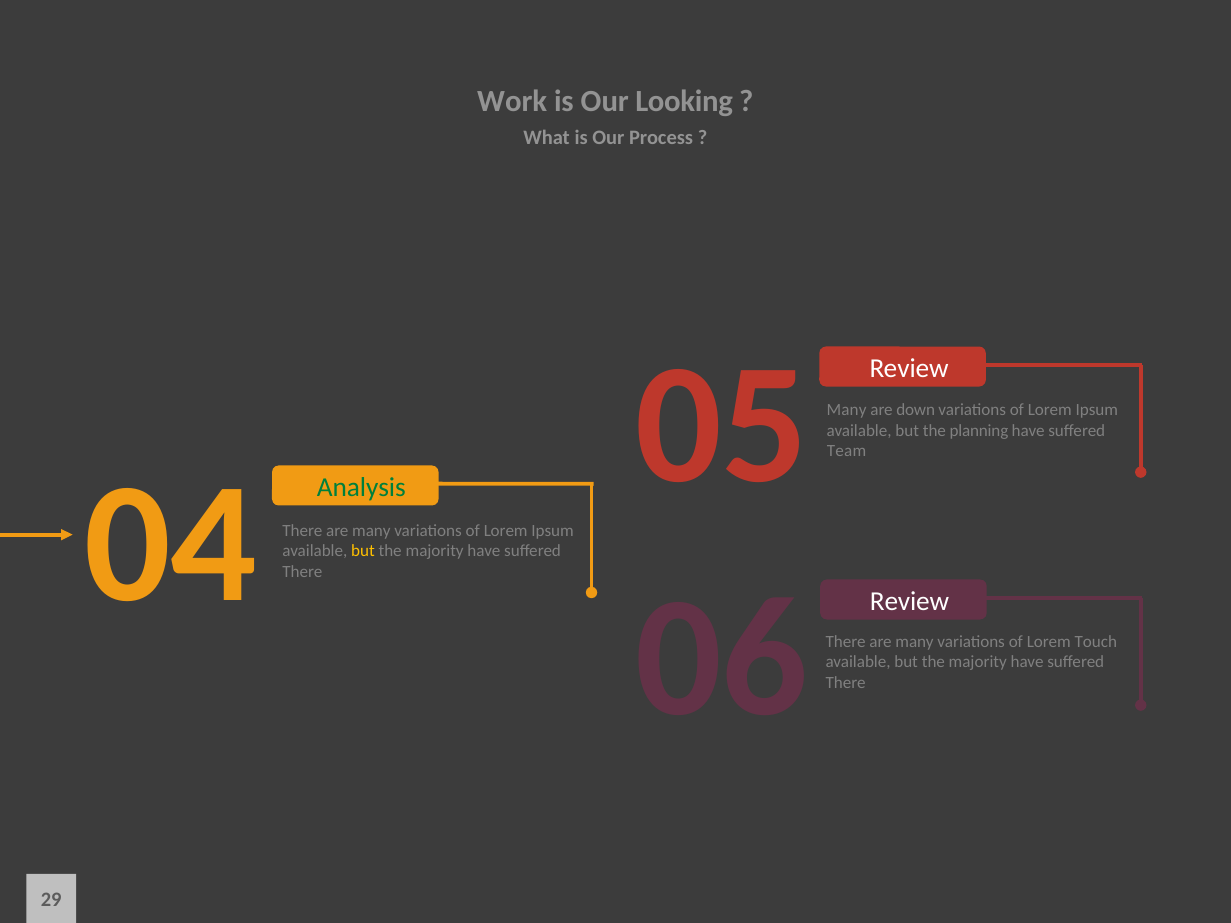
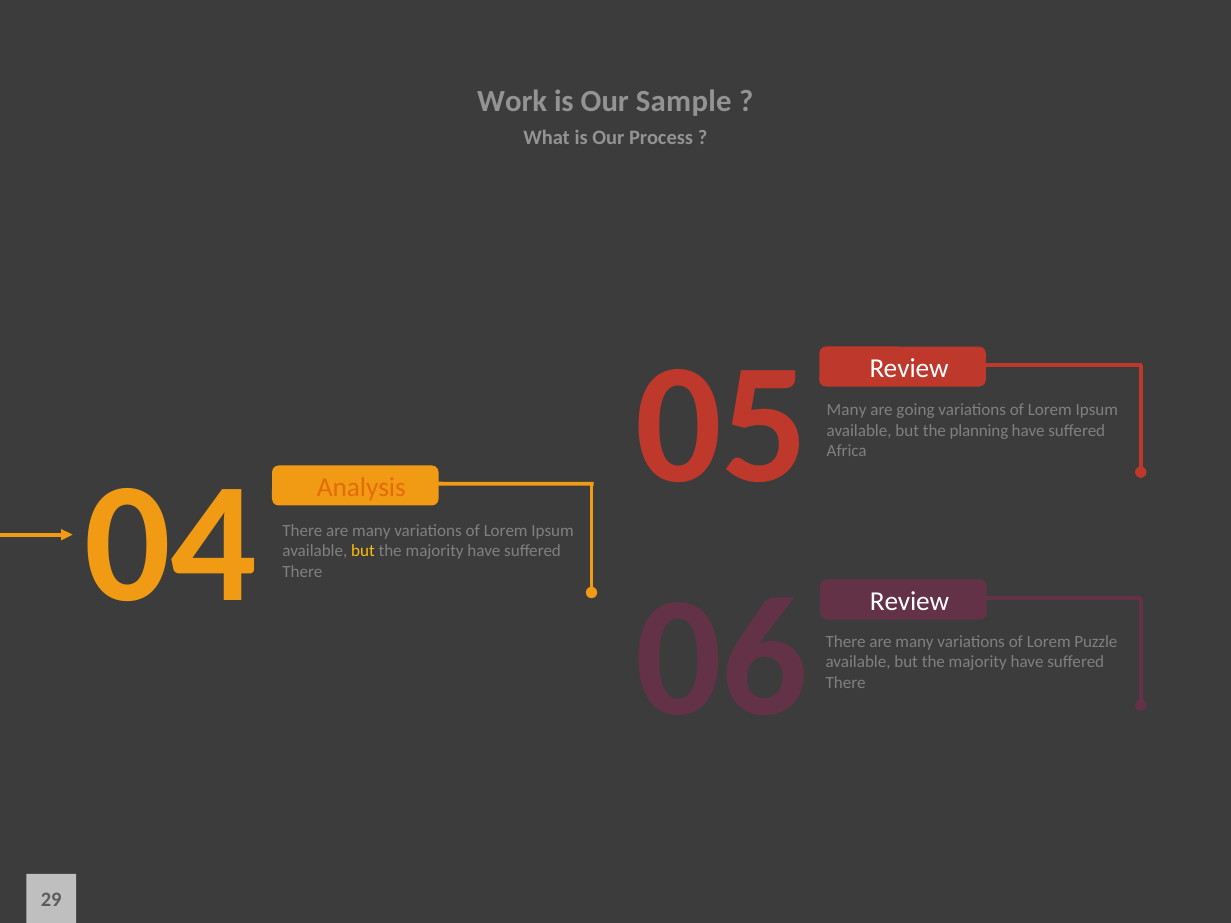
Looking: Looking -> Sample (684, 101)
down: down -> going (916, 410)
Team: Team -> Africa (847, 451)
Analysis colour: green -> orange (361, 487)
Touch: Touch -> Puzzle (1096, 642)
